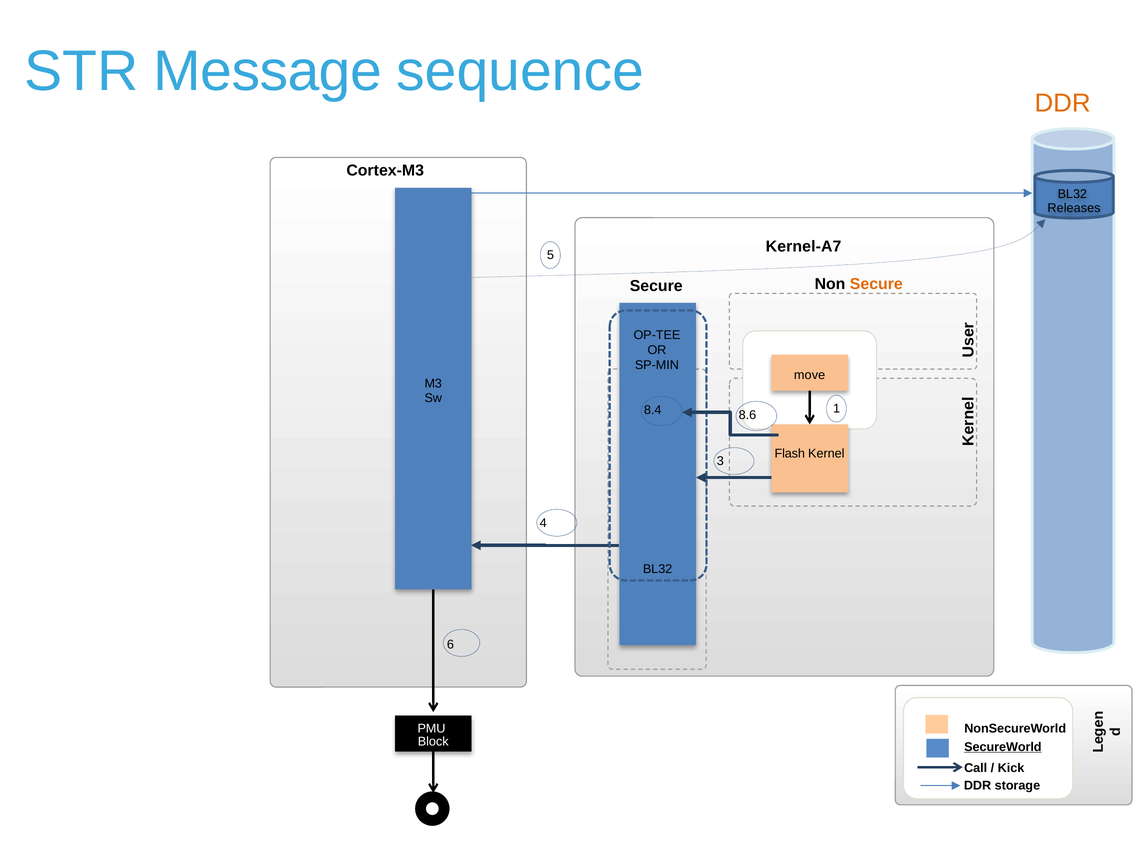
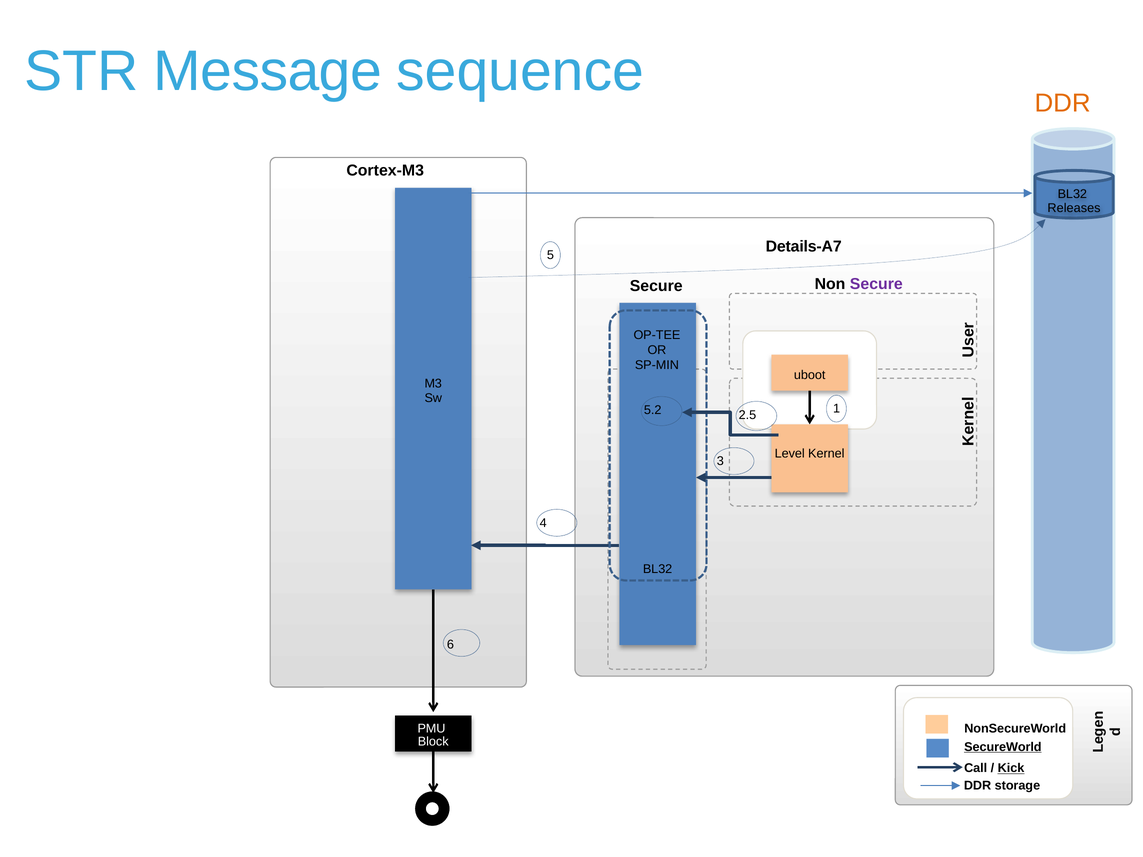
Kernel-A7: Kernel-A7 -> Details-A7 (804, 247)
Secure colour: orange -> purple (876, 284)
move: move -> uboot (810, 375)
8.4: 8.4 -> 5.2 (653, 410)
8.6: 8.6 -> 2.5 (747, 415)
Flash: Flash -> Level (790, 454)
Kick underline: none -> present (1011, 768)
